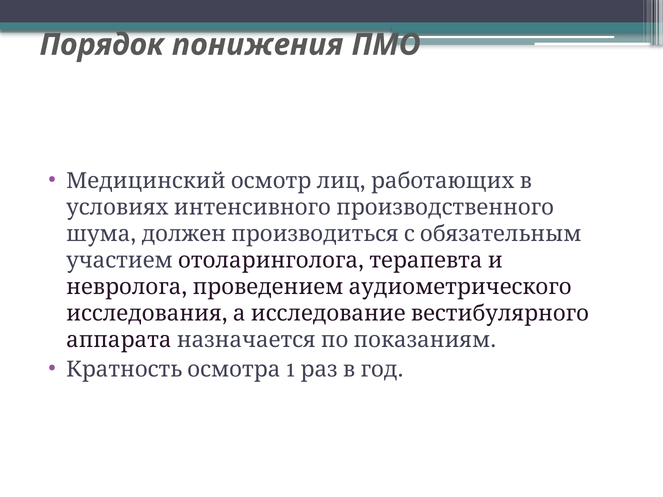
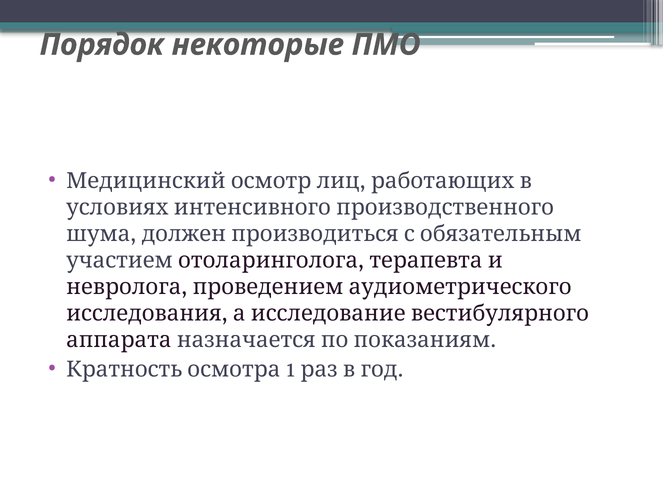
понижения: понижения -> некоторые (258, 45)
